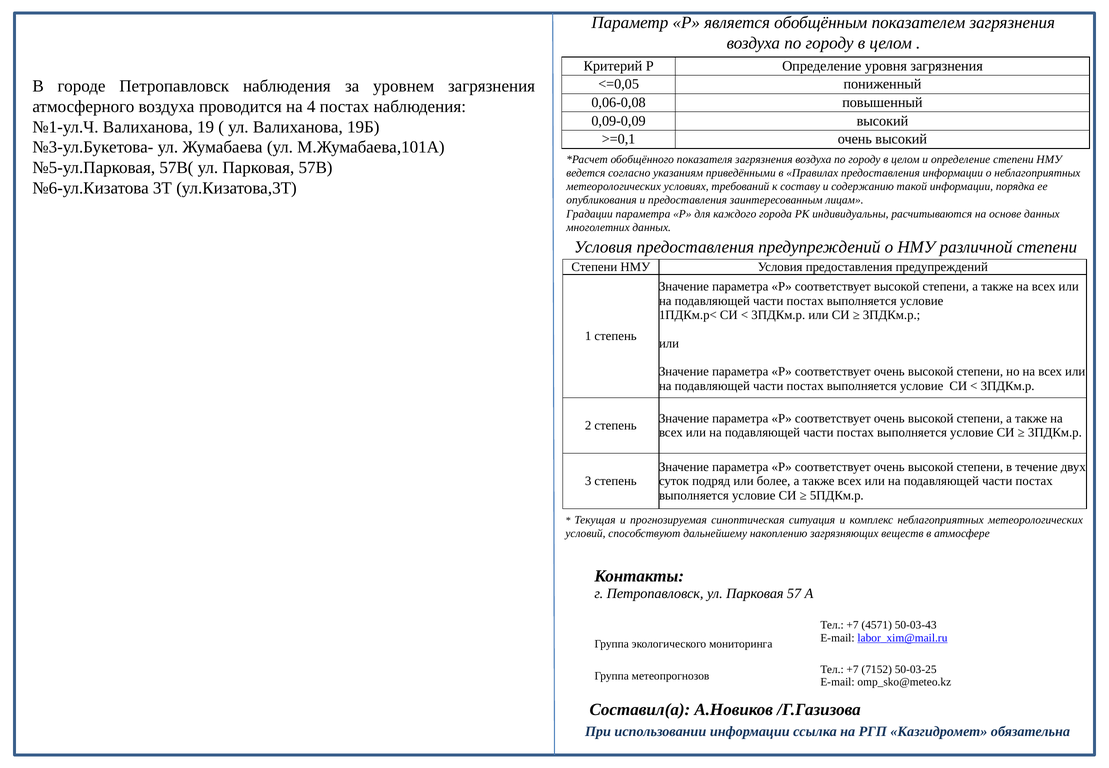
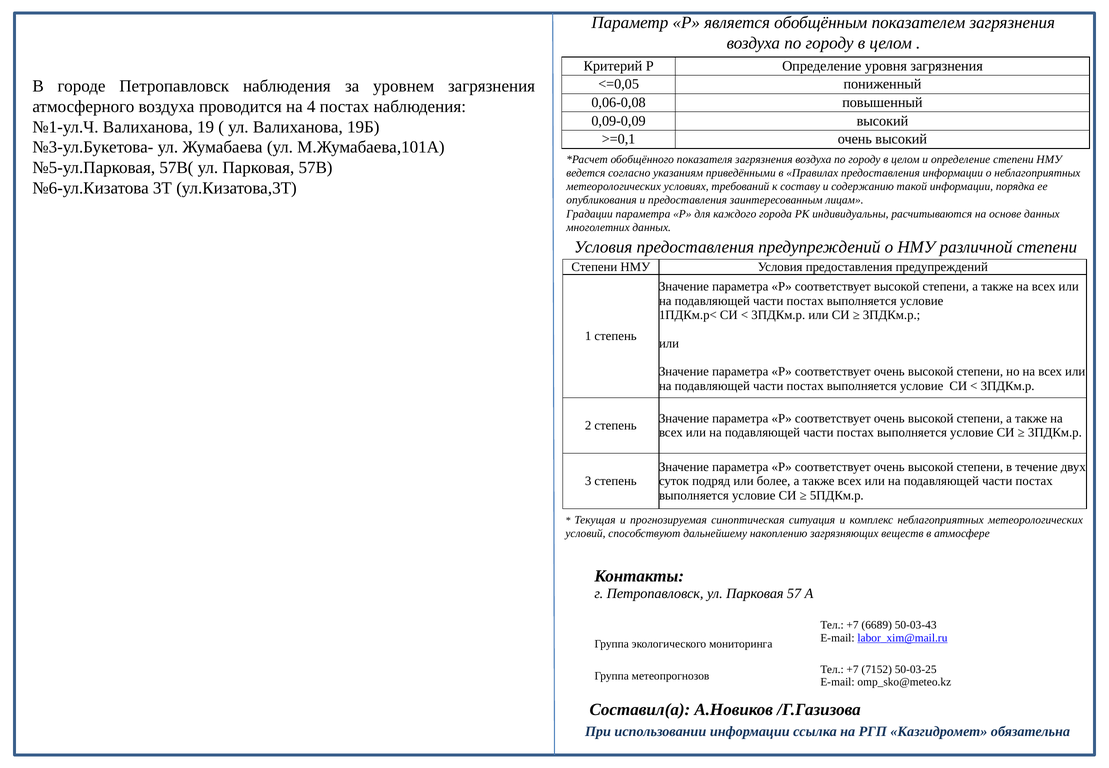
4571: 4571 -> 6689 (877, 625)
